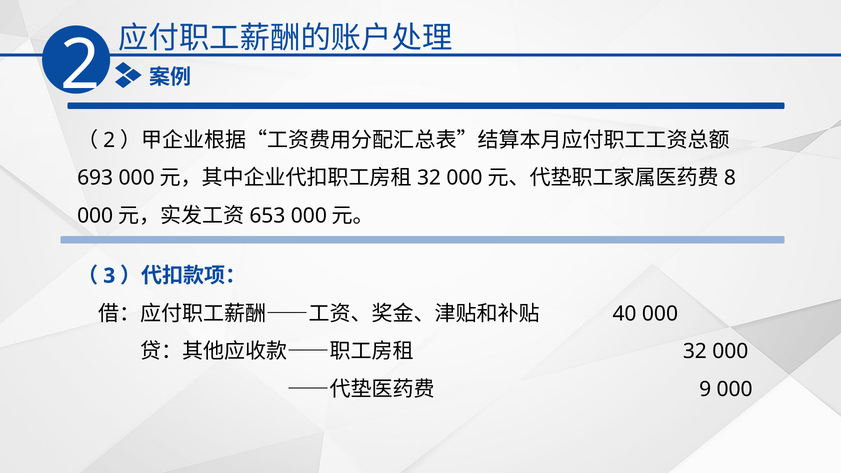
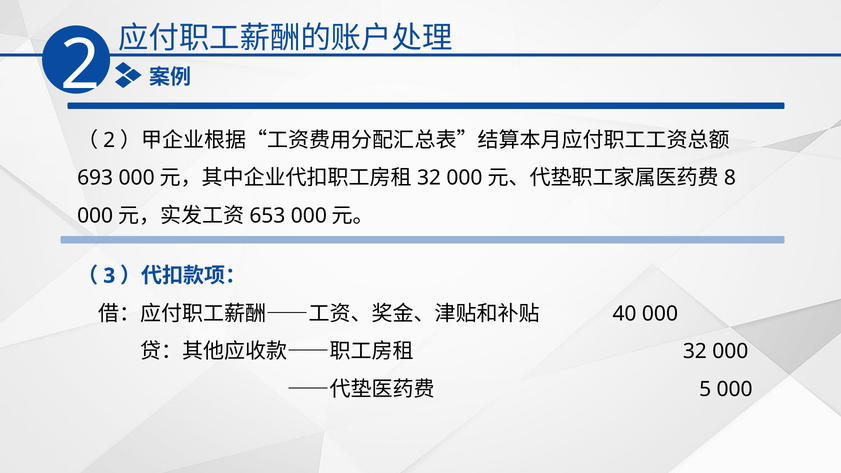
9: 9 -> 5 (705, 389)
